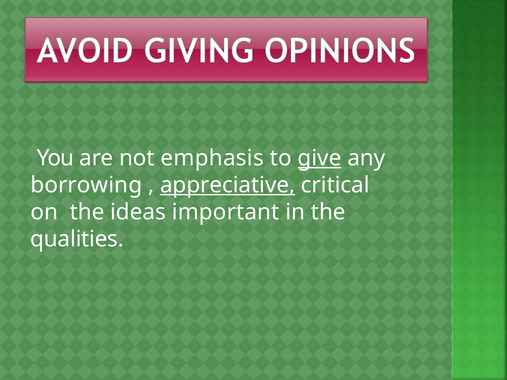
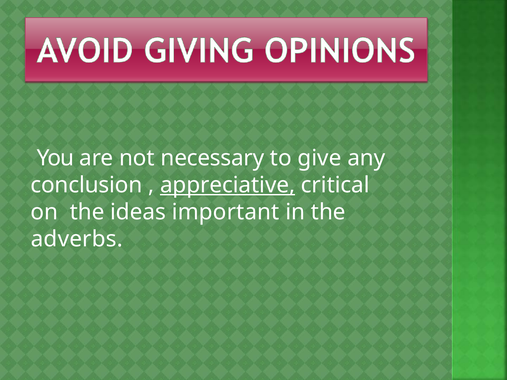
emphasis: emphasis -> necessary (212, 158)
give underline: present -> none (319, 158)
borrowing: borrowing -> conclusion (86, 185)
qualities: qualities -> adverbs (77, 239)
